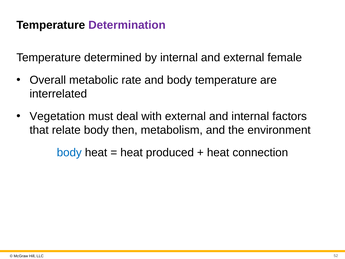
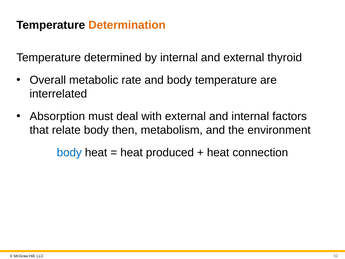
Determination colour: purple -> orange (127, 25)
female: female -> thyroid (285, 58)
Vegetation: Vegetation -> Absorption (57, 116)
